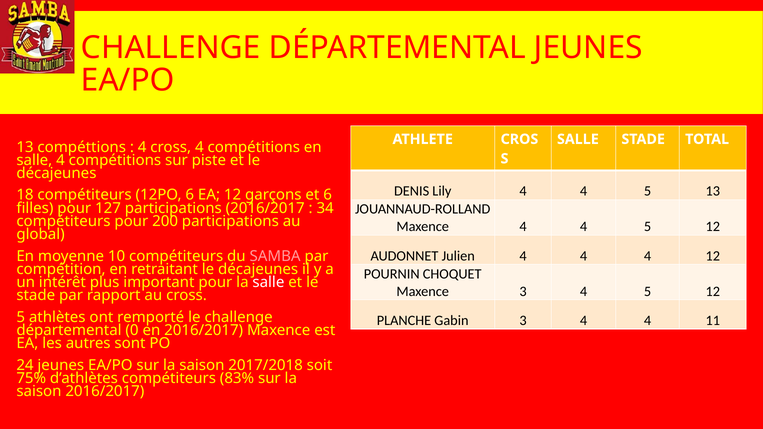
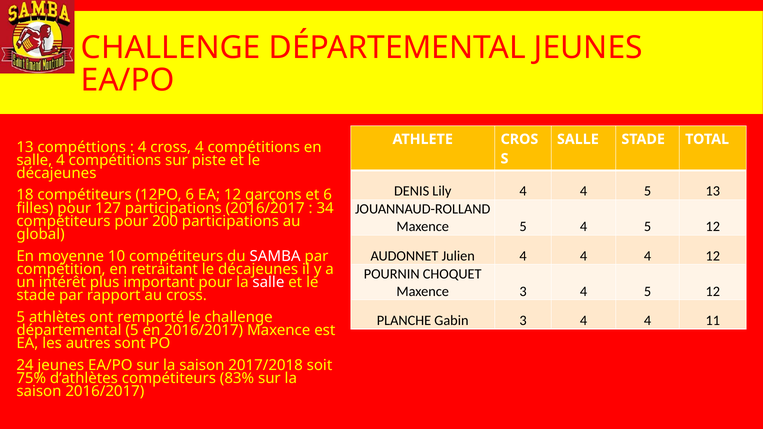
Maxence 4: 4 -> 5 (523, 227)
SAMBA colour: pink -> white (275, 256)
départemental 0: 0 -> 5 (132, 330)
